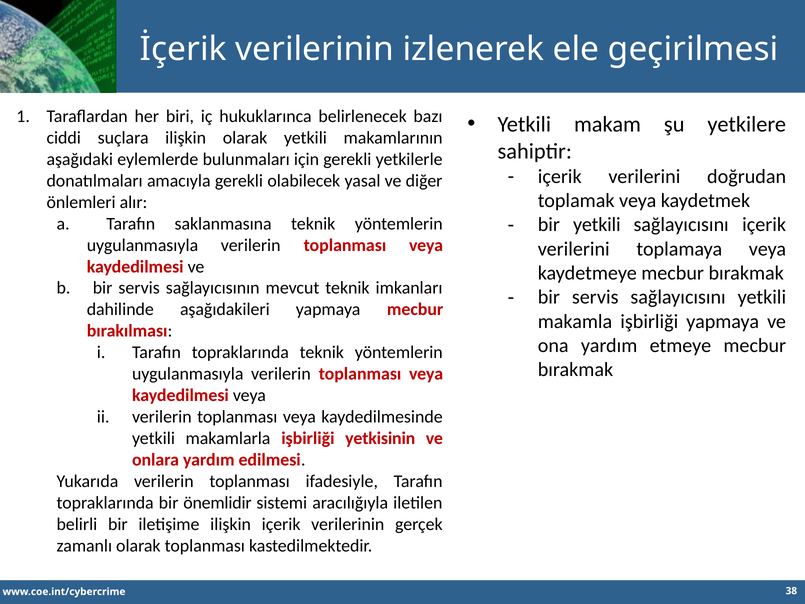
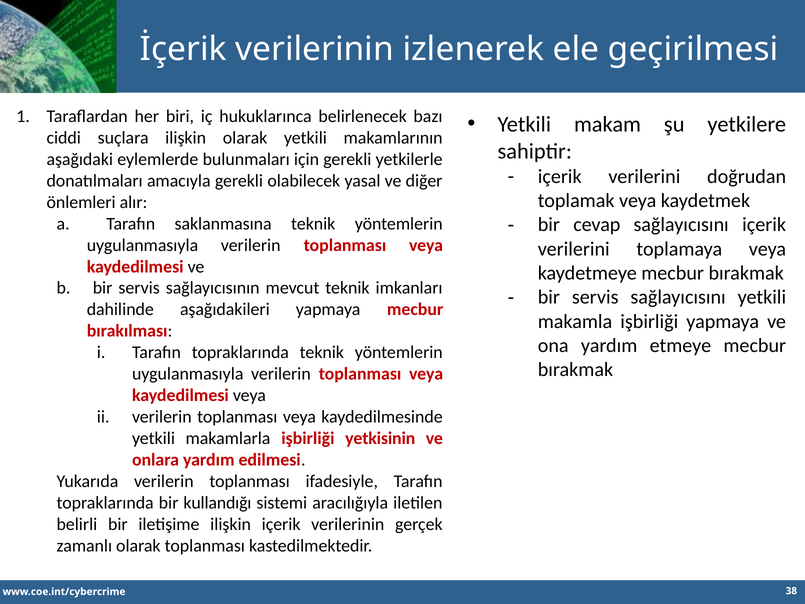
bir yetkili: yetkili -> cevap (597, 225)
önemlidir: önemlidir -> kullandığı (217, 503)
